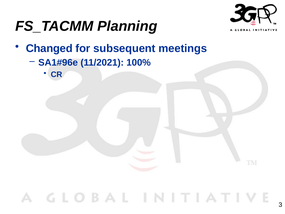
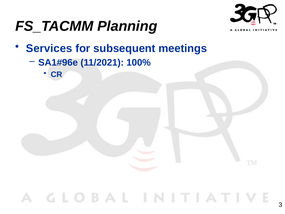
Changed: Changed -> Services (49, 48)
